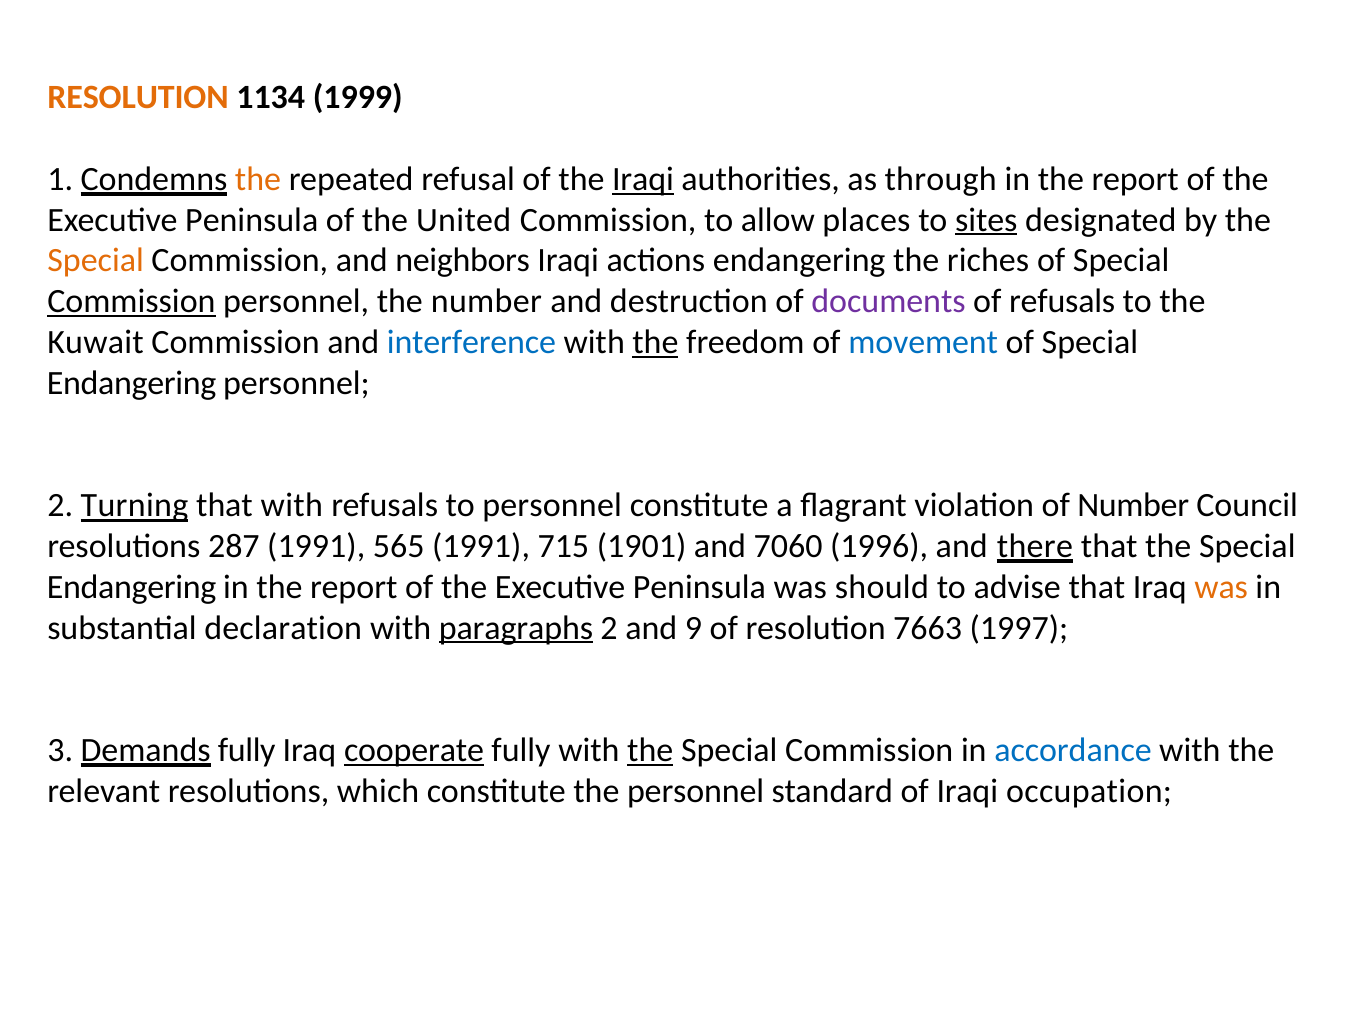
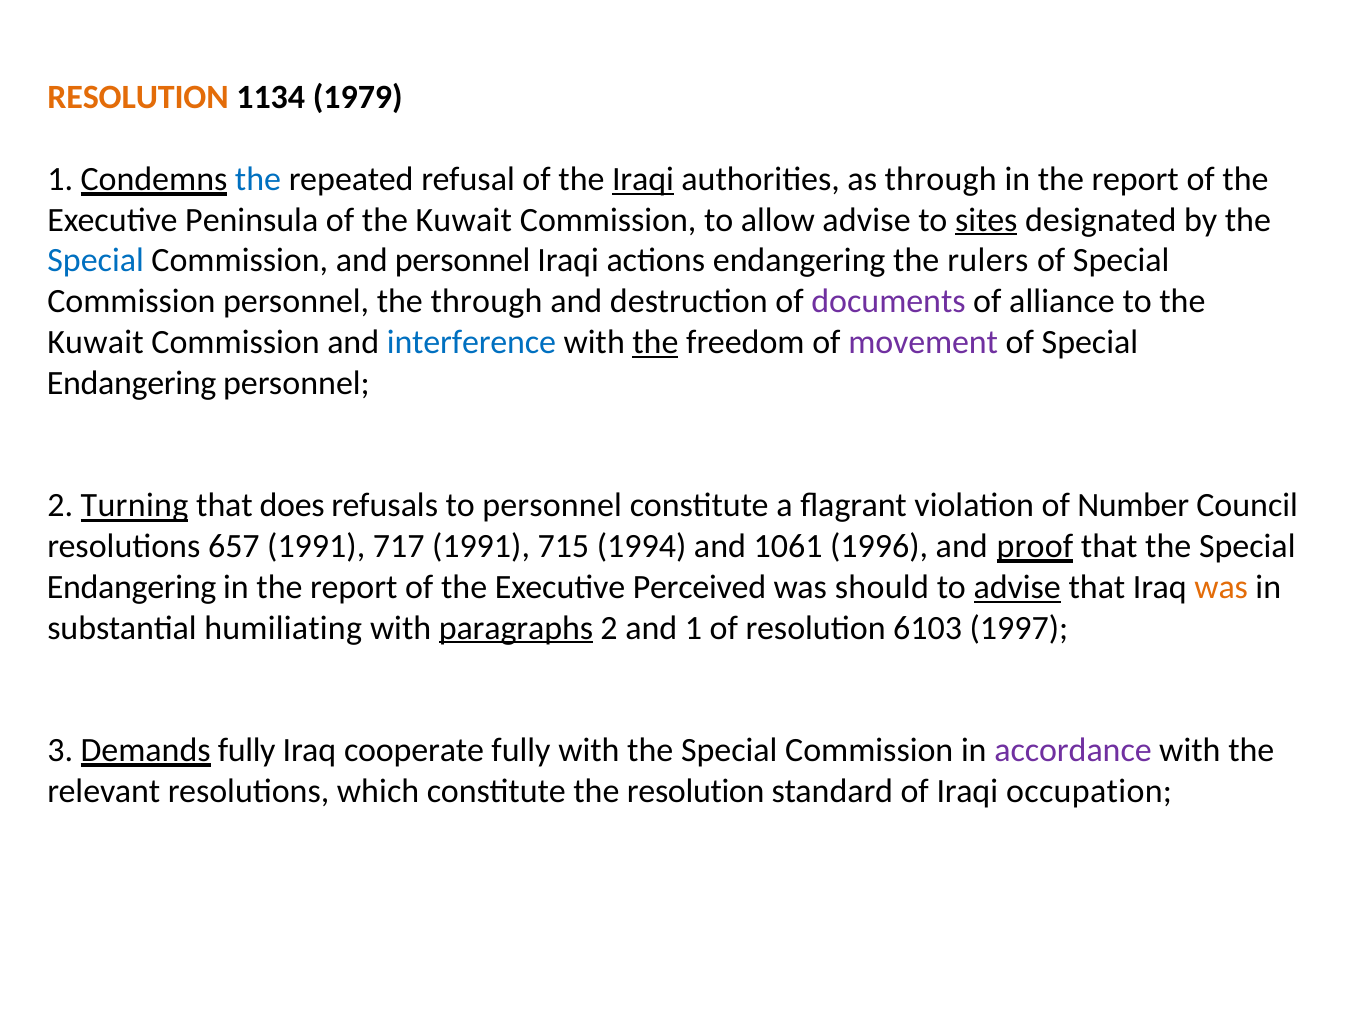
1999: 1999 -> 1979 (358, 97)
the colour: orange -> blue (258, 179)
of the United: United -> Kuwait (464, 220)
allow places: places -> advise (867, 220)
Special colour: orange -> blue (96, 261)
and neighbors: neighbors -> personnel (463, 261)
riches: riches -> rulers (988, 261)
Commission underline: present -> none (131, 301)
the number: number -> through (486, 301)
of refusals: refusals -> alliance (1062, 301)
movement colour: blue -> purple (923, 342)
that with: with -> does (292, 505)
287: 287 -> 657 (234, 546)
565: 565 -> 717 (399, 546)
1901: 1901 -> 1994 (642, 546)
7060: 7060 -> 1061 (788, 546)
there: there -> proof (1035, 546)
Peninsula: Peninsula -> Perceived (699, 587)
advise underline: none -> present (1017, 587)
declaration: declaration -> humiliating (283, 628)
and 9: 9 -> 1 (693, 628)
7663: 7663 -> 6103 (928, 628)
cooperate underline: present -> none (414, 750)
the underline: present -> none (650, 750)
accordance colour: blue -> purple (1073, 750)
the personnel: personnel -> resolution (696, 791)
